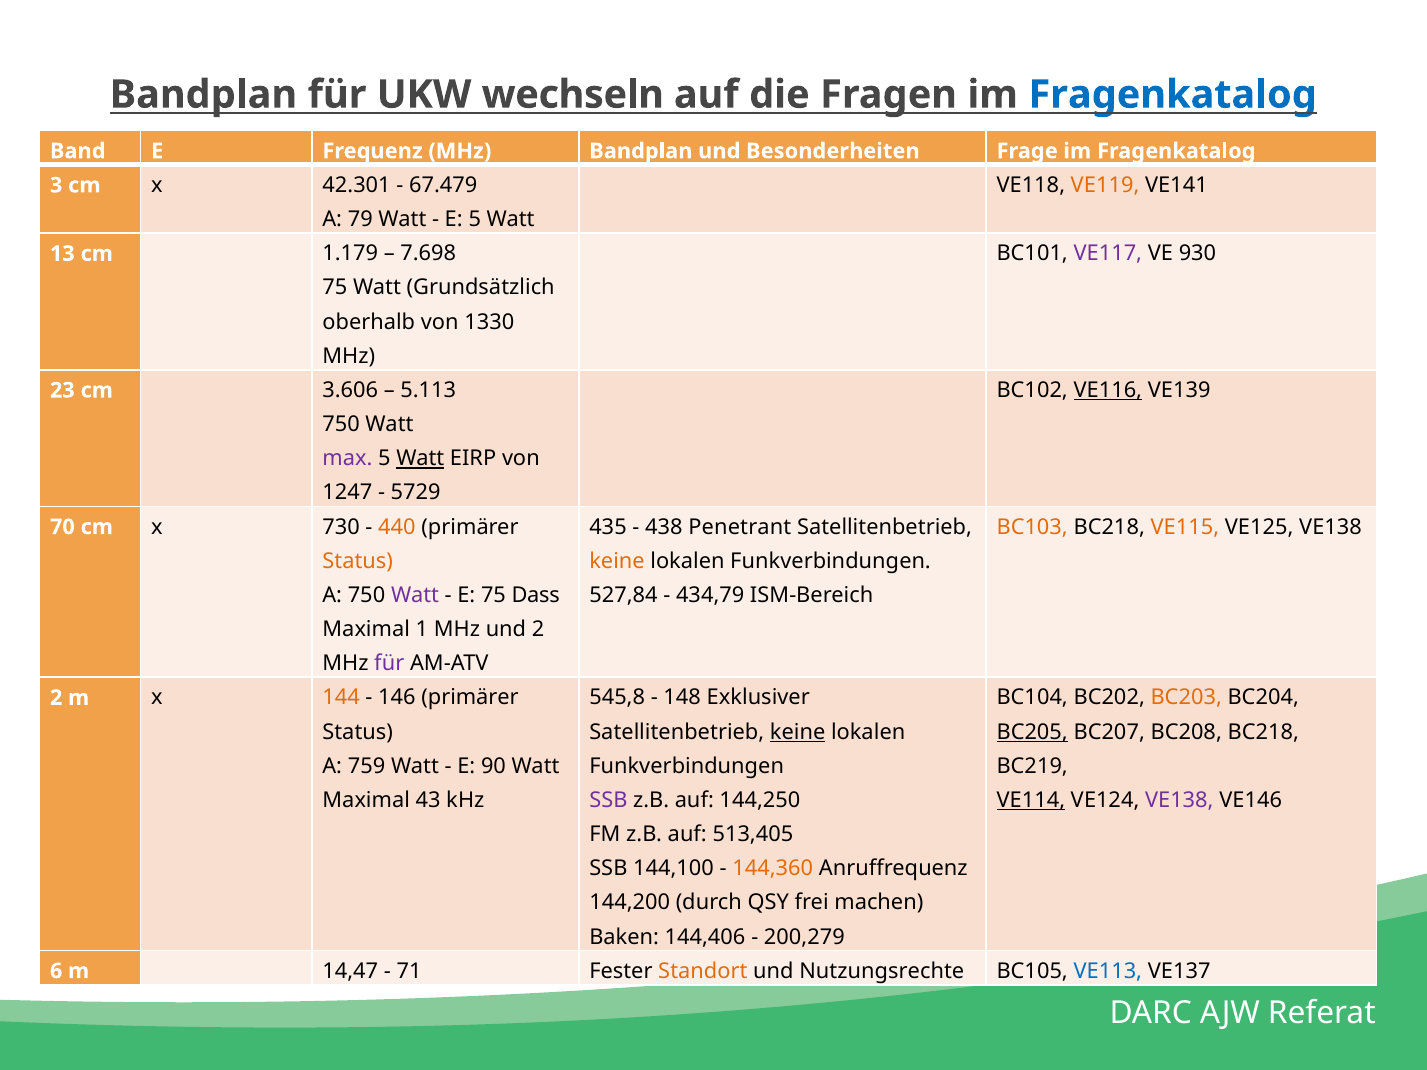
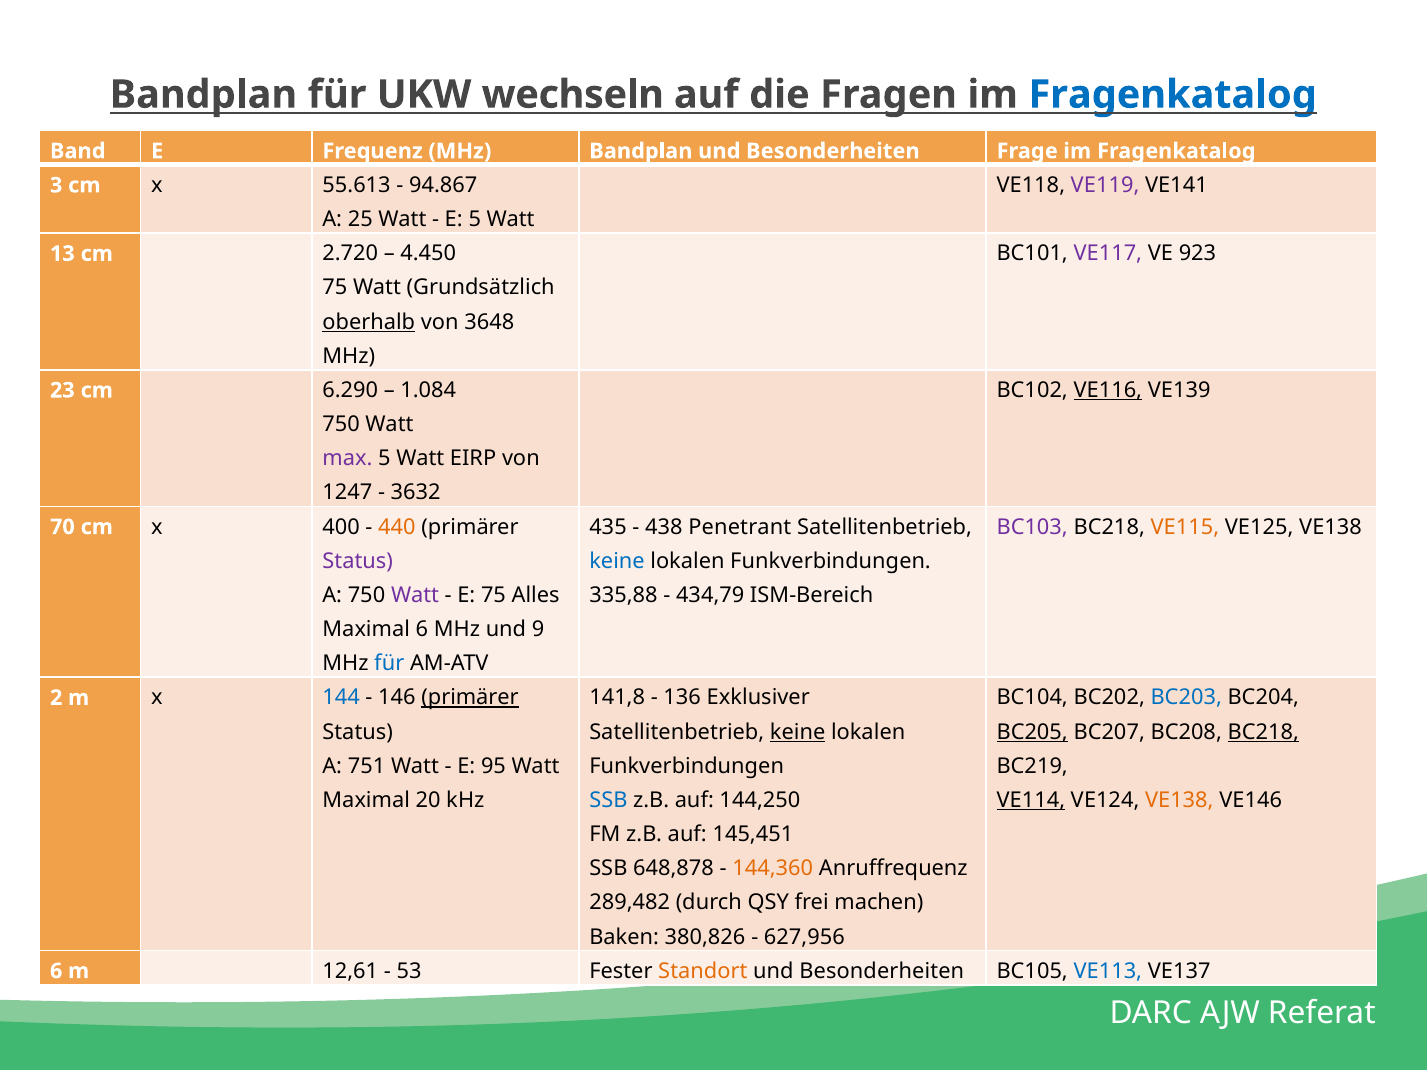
VE119 colour: orange -> purple (1105, 185)
42.301: 42.301 -> 55.613 (357, 185)
67.479: 67.479 -> 94.867 (443, 185)
79: 79 -> 25 (360, 219)
930: 930 -> 923 (1197, 254)
1.179: 1.179 -> 2.720 (350, 254)
7.698: 7.698 -> 4.450 (428, 254)
oberhalb underline: none -> present (369, 322)
1330: 1330 -> 3648 (489, 322)
3.606: 3.606 -> 6.290 (350, 390)
5.113: 5.113 -> 1.084 (428, 390)
Watt underline: present -> none (420, 459)
5729: 5729 -> 3632 (416, 493)
BC103 colour: orange -> purple (1032, 527)
730: 730 -> 400 (341, 527)
Status colour: orange -> purple (358, 561)
keine colour: orange -> blue (617, 561)
Dass: Dass -> Alles (536, 595)
527,84: 527,84 -> 335,88 (623, 595)
Maximal 1: 1 -> 6 (422, 630)
und 2: 2 -> 9 (538, 630)
für colour: purple -> blue (389, 664)
545,8: 545,8 -> 141,8 (617, 698)
148: 148 -> 136 (682, 698)
BC203 colour: orange -> blue (1186, 698)
144 colour: orange -> blue (341, 698)
primärer underline: none -> present (470, 698)
BC218 underline: none -> present (1263, 732)
759: 759 -> 751 (367, 766)
90: 90 -> 95 (494, 766)
43: 43 -> 20 (428, 800)
SSB colour: purple -> blue (608, 800)
VE138 colour: purple -> orange (1179, 800)
513,405: 513,405 -> 145,451 (753, 835)
144,100: 144,100 -> 648,878 (673, 869)
144,200: 144,200 -> 289,482 (630, 903)
144,406: 144,406 -> 380,826 (705, 937)
200,279: 200,279 -> 627,956 (804, 937)
14,47: 14,47 -> 12,61 (350, 971)
71: 71 -> 53 (409, 971)
Nutzungsrechte: Nutzungsrechte -> Besonderheiten (882, 971)
